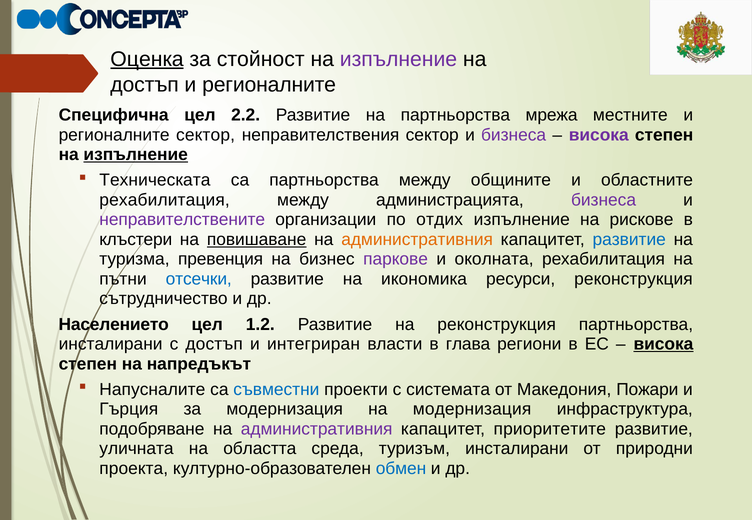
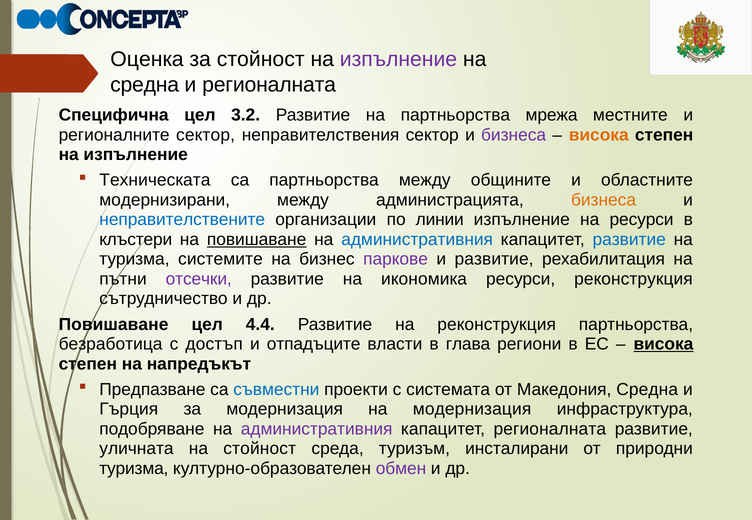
Оценка underline: present -> none (147, 59)
достъп: достъп -> средна (145, 85)
регионалните: регионалните -> регионалната (269, 85)
2.2: 2.2 -> 3.2 (246, 115)
висока colour: purple -> orange (599, 135)
изпълнение underline: present -> none (136, 155)
рехабилитация: рехабилитация -> модернизирани (165, 200)
бизнеса colour: purple -> orange (604, 200)
неправителствените colour: purple -> blue (182, 220)
отдих: отдих -> линии (440, 220)
на рискове: рискове -> ресурси (642, 220)
административния colour: orange -> blue (417, 240)
превенция: превенция -> системите (220, 260)
и околната: околната -> развитие (494, 260)
отсечки colour: blue -> purple (199, 279)
Населението: Населението -> Повишаване (114, 325)
1.2: 1.2 -> 4.4 (260, 325)
инсталирани: инсталирани -> безработица (111, 344)
интегриран: интегриран -> отпадъците (314, 344)
Напусналите: Напусналите -> Предпазване (152, 390)
Македония Пожари: Пожари -> Средна (647, 390)
капацитет приоритетите: приоритетите -> регионалната (550, 429)
на областта: областта -> стойност (260, 449)
проекта: проекта -> туризма (134, 469)
обмен colour: blue -> purple (401, 469)
